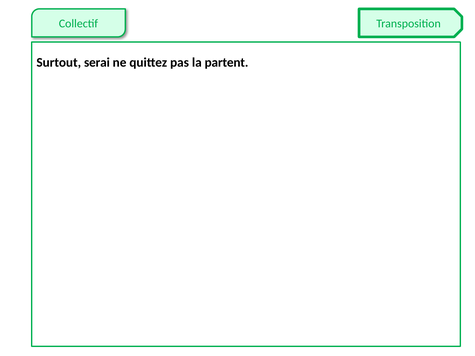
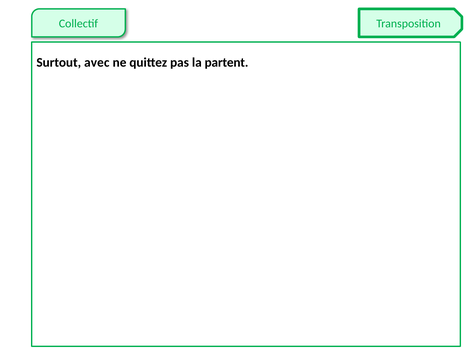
serai: serai -> avec (97, 63)
